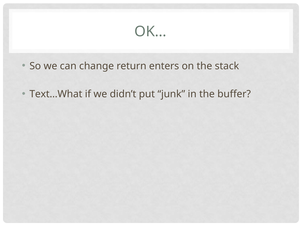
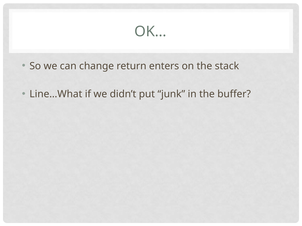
Text…What: Text…What -> Line…What (56, 94)
